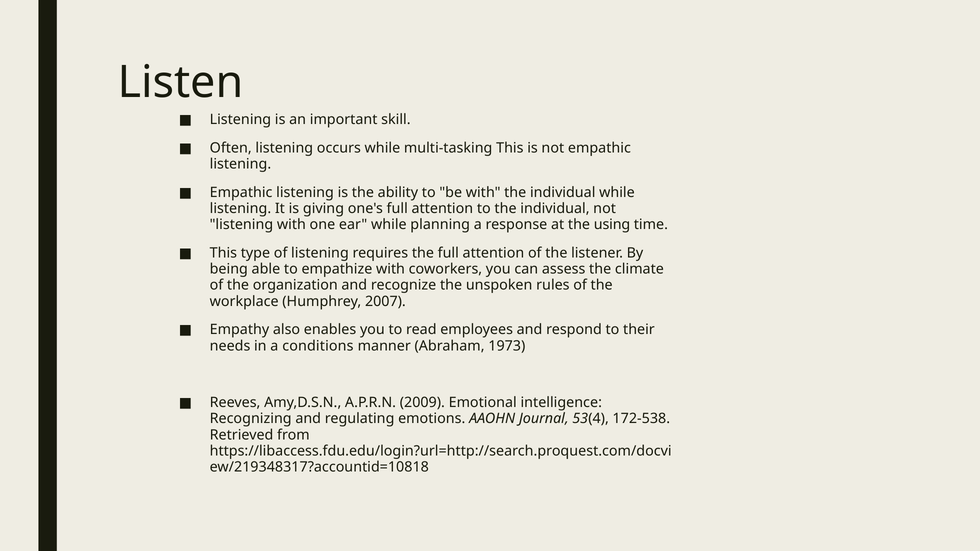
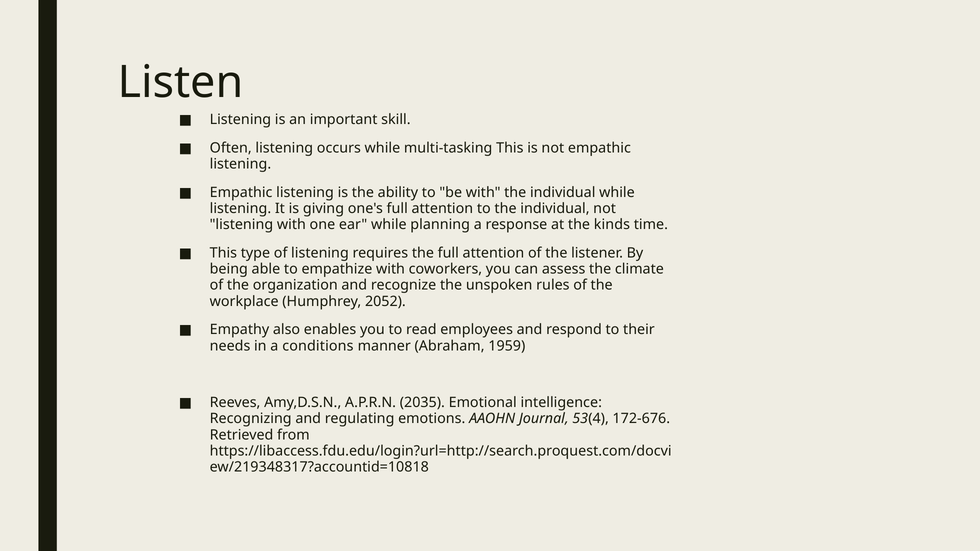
using: using -> kinds (612, 225)
2007: 2007 -> 2052 (385, 301)
1973: 1973 -> 1959 (507, 346)
2009: 2009 -> 2035 (422, 403)
172-538: 172-538 -> 172-676 (641, 419)
